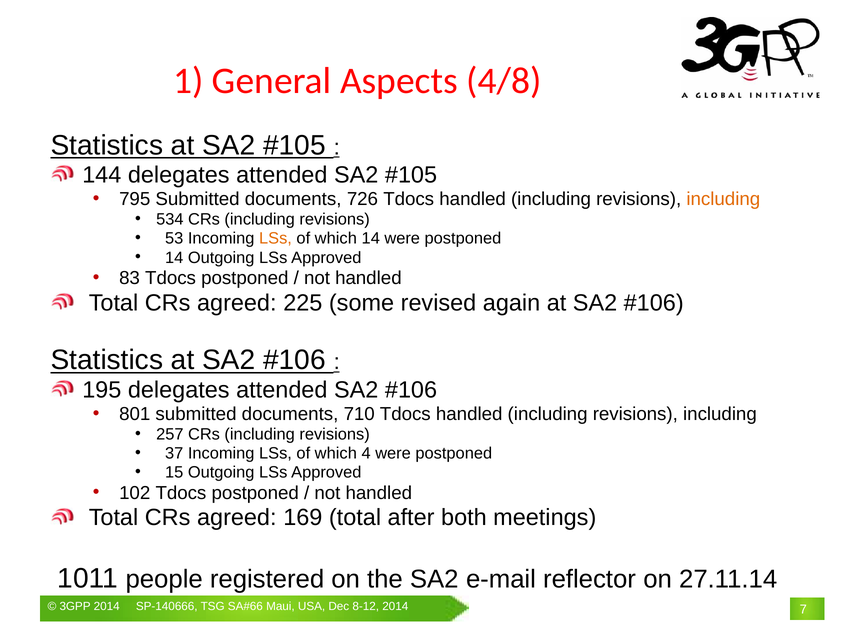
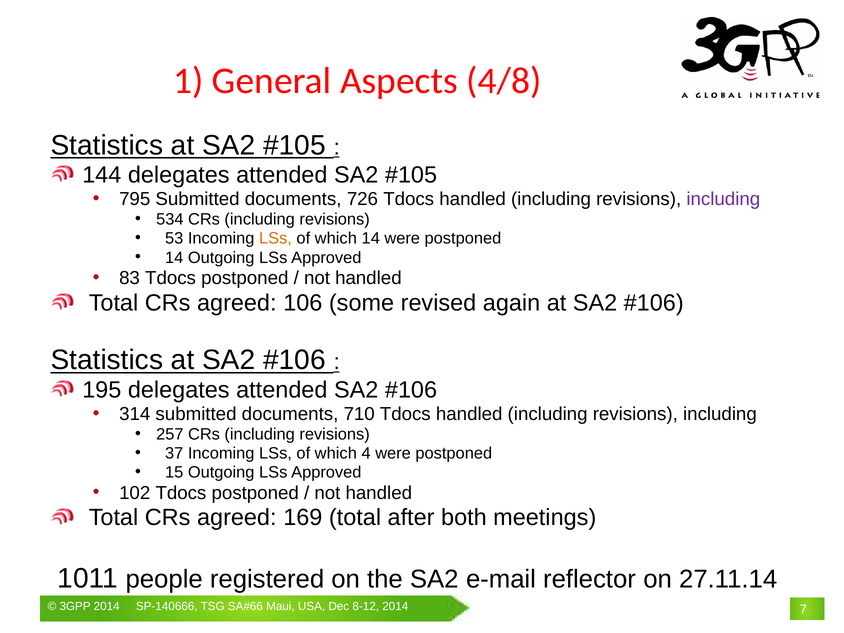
including colour: orange -> purple (723, 199)
225: 225 -> 106 (303, 303)
801: 801 -> 314 (135, 414)
